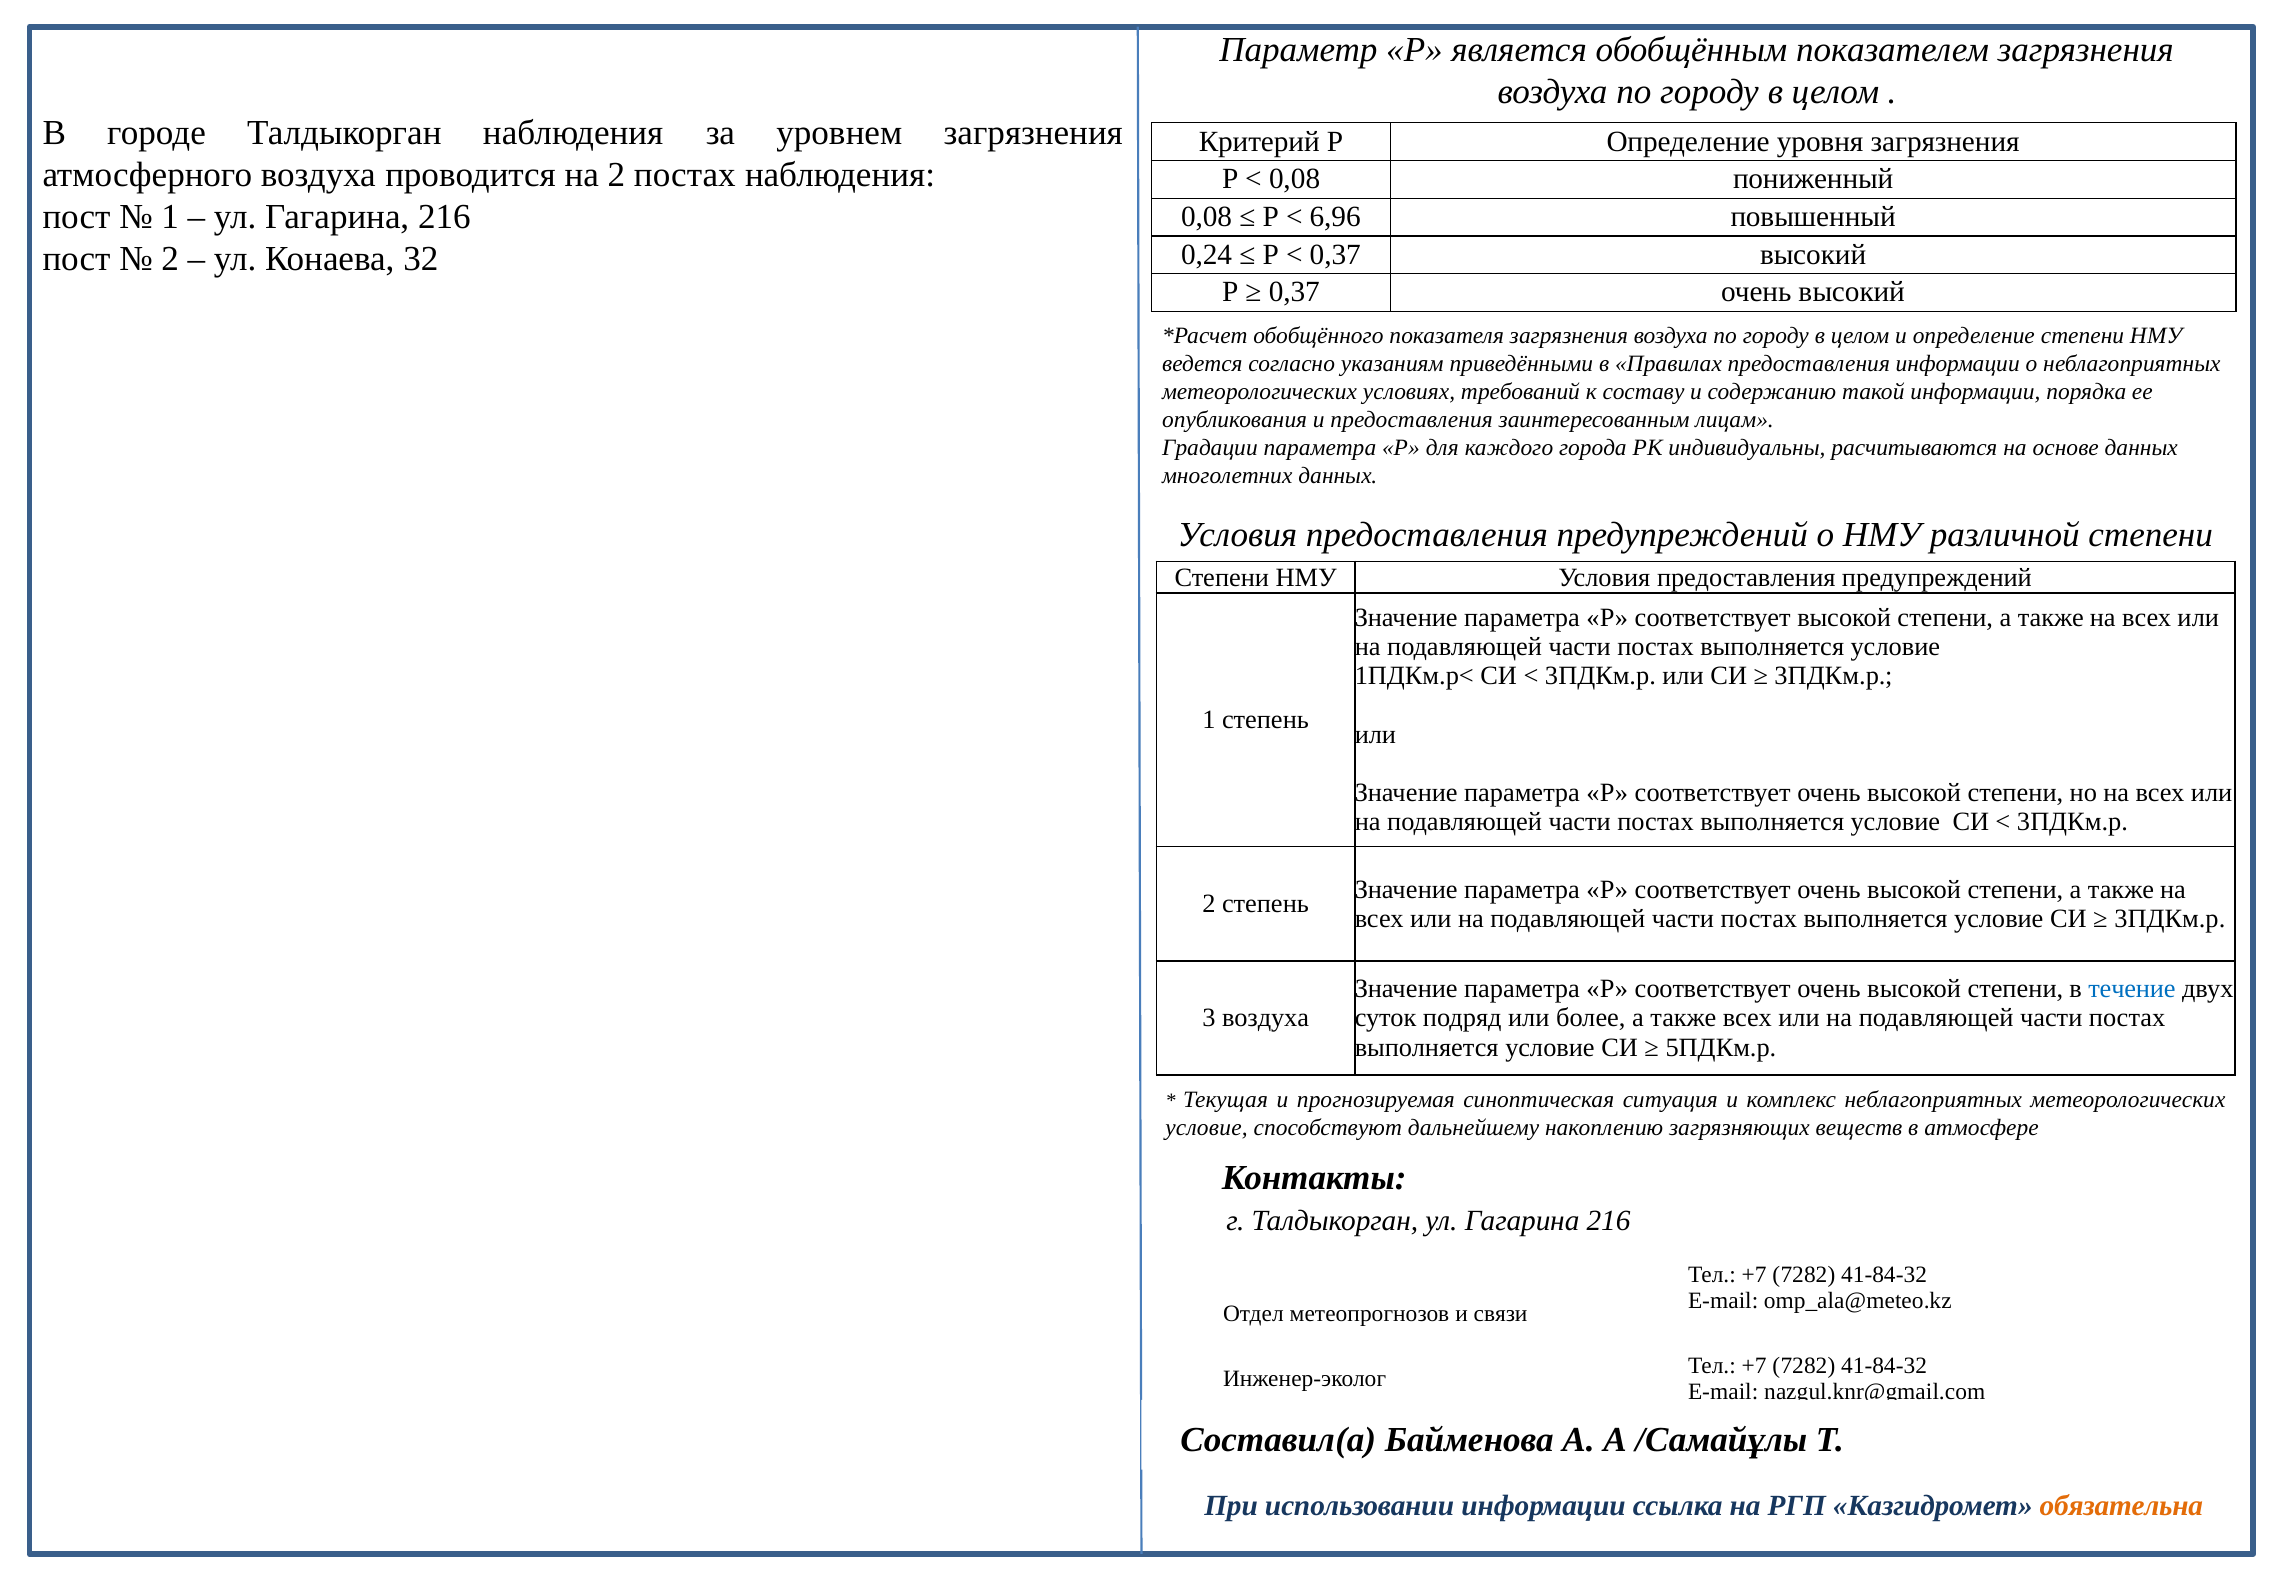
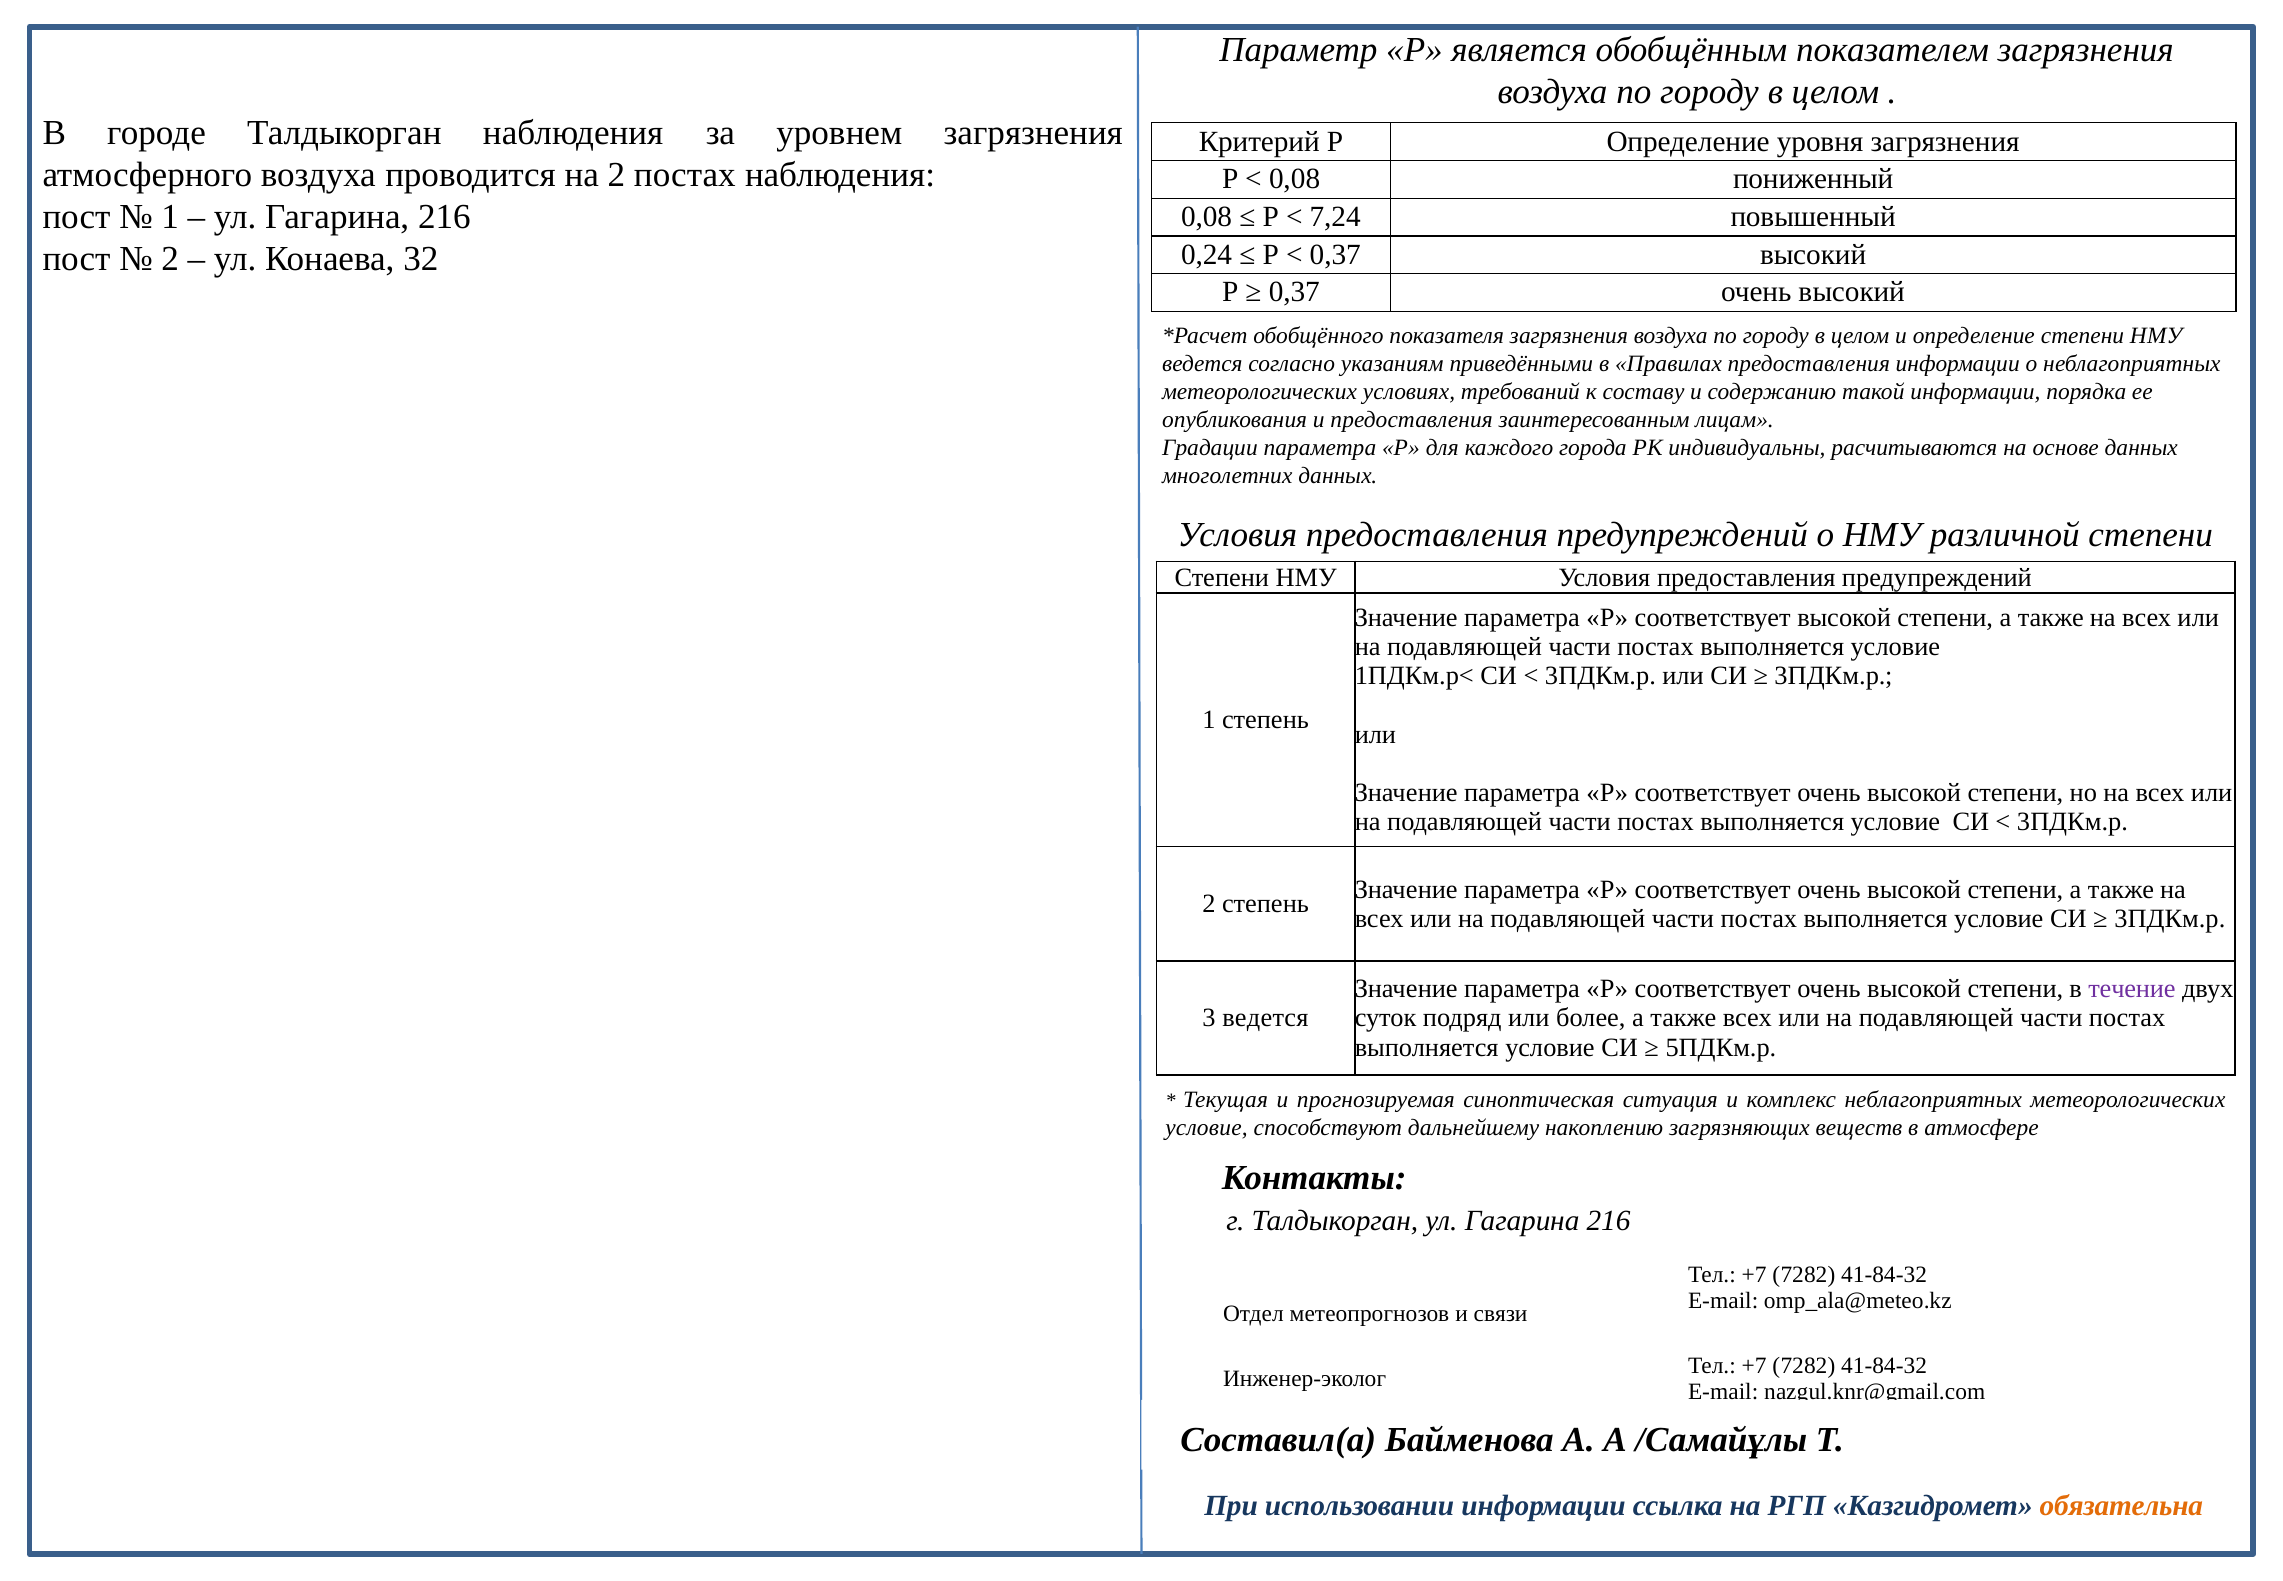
6,96: 6,96 -> 7,24 (1335, 217)
течение colour: blue -> purple (2132, 989)
3 воздуха: воздуха -> ведется (1265, 1018)
